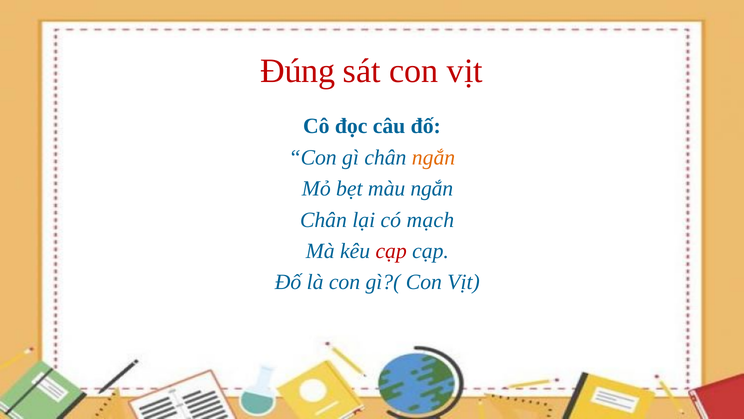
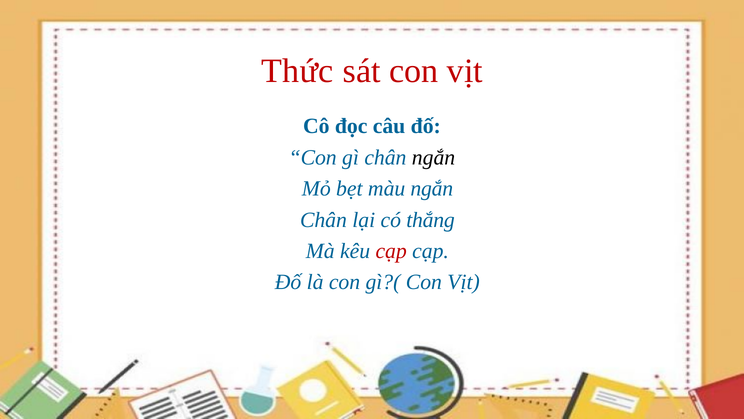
Đúng: Đúng -> Thức (297, 71)
ngắn colour: orange -> black (434, 157)
mạch: mạch -> thắng (431, 220)
